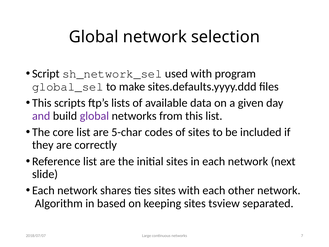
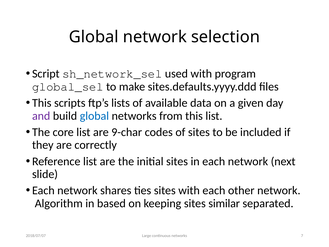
global colour: purple -> blue (94, 116)
5-char: 5-char -> 9-char (127, 132)
tsview: tsview -> similar (224, 203)
